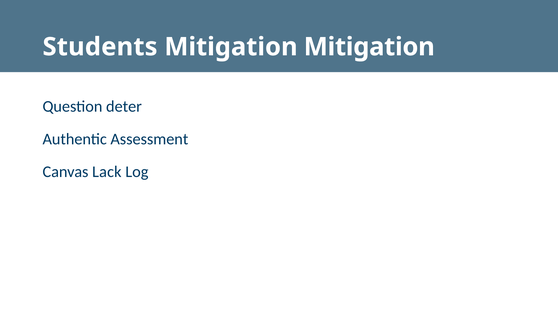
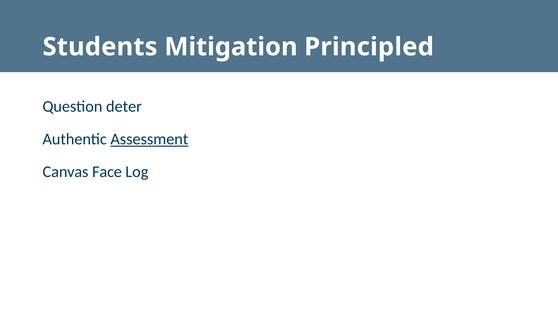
Mitigation Mitigation: Mitigation -> Principled (369, 47)
Assessment underline: none -> present (149, 139)
Lack: Lack -> Face (107, 172)
